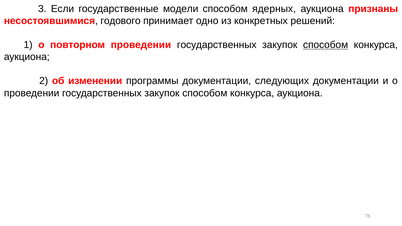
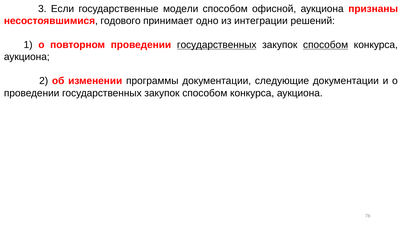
ядерных: ядерных -> офисной (274, 9)
конкретных: конкретных -> интеграции (261, 21)
государственных underline: none -> present (217, 45)
следующих: следующих -> следующие (282, 81)
